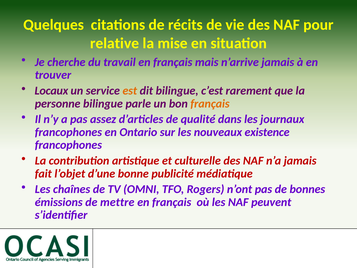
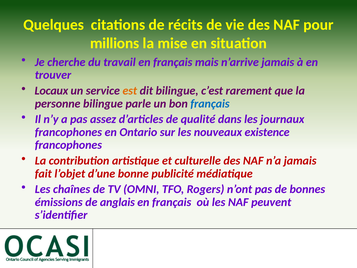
relative: relative -> millions (115, 43)
français colour: orange -> blue (210, 103)
mettre: mettre -> anglais (117, 202)
